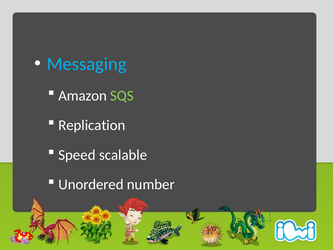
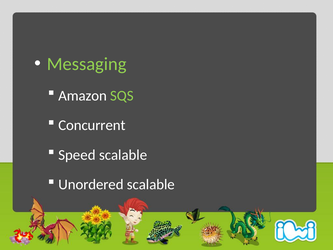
Messaging colour: light blue -> light green (87, 64)
Replication: Replication -> Concurrent (92, 125)
Unordered number: number -> scalable (151, 184)
